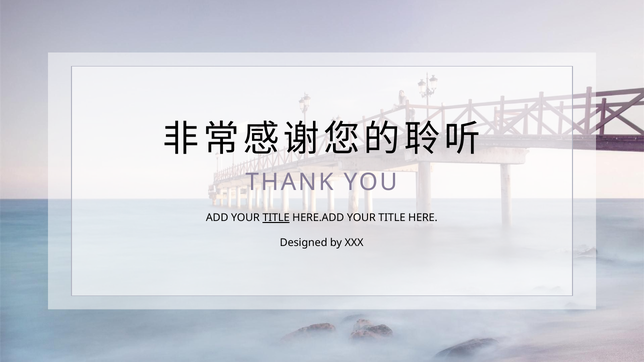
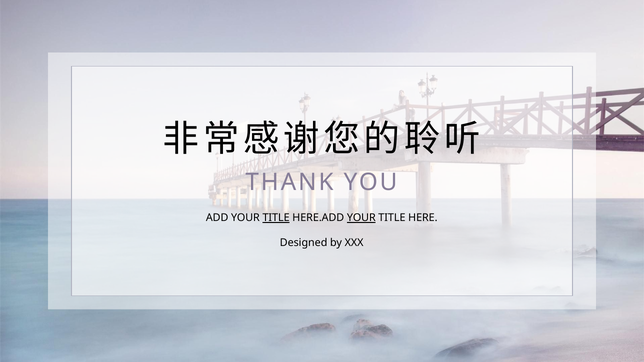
YOUR underline: none -> present (361, 218)
